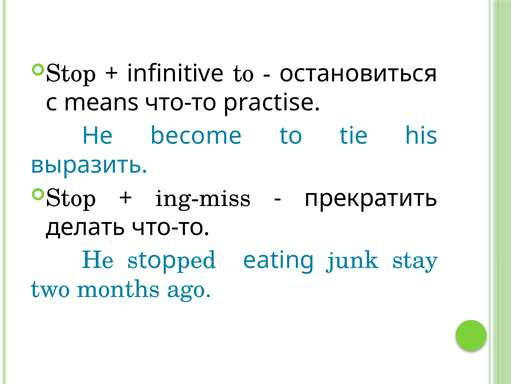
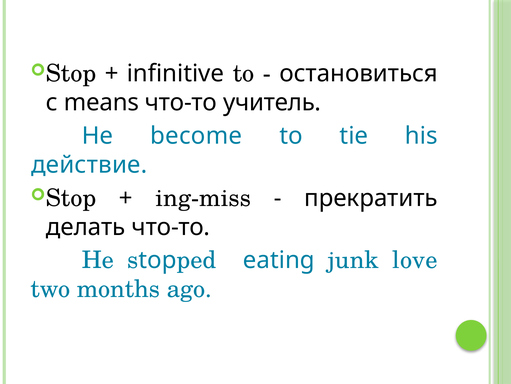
practise: practise -> учитель (272, 102)
выразить: выразить -> действие (89, 165)
stay: stay -> love (415, 260)
